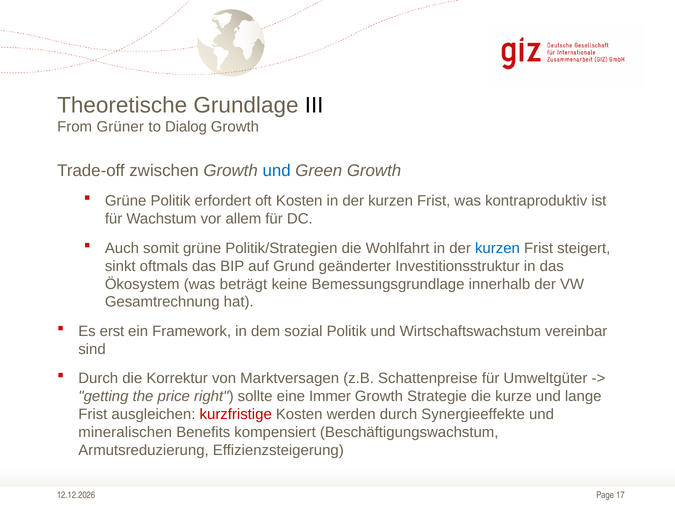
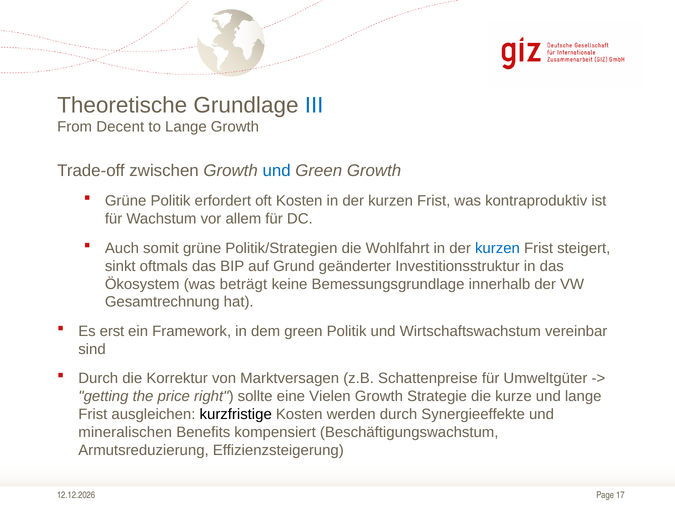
III colour: black -> blue (314, 105)
Grüner: Grüner -> Decent (120, 127)
to Dialog: Dialog -> Lange (186, 127)
dem sozial: sozial -> green (303, 331)
Immer: Immer -> Vielen (330, 397)
kurzfristige colour: red -> black (236, 415)
